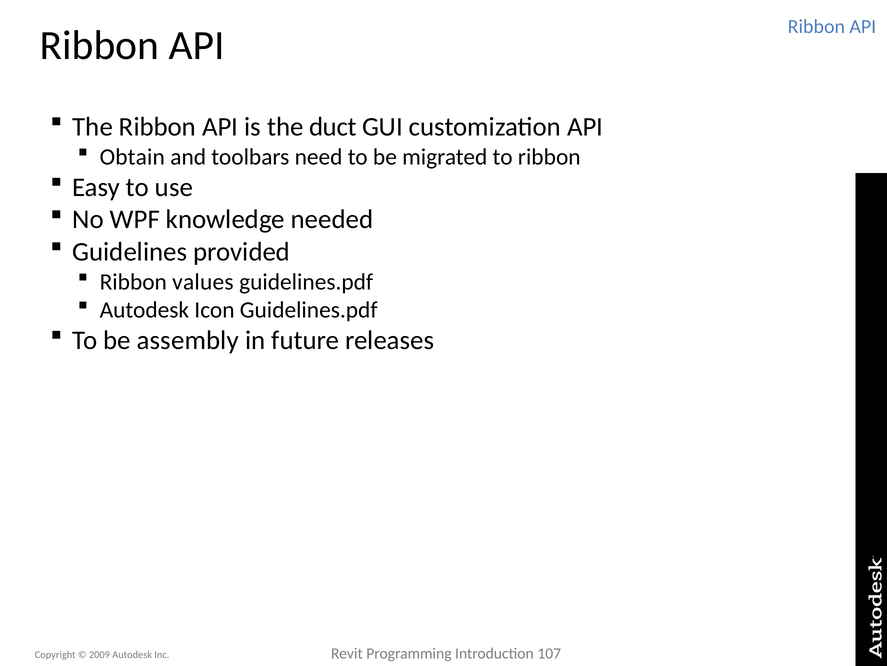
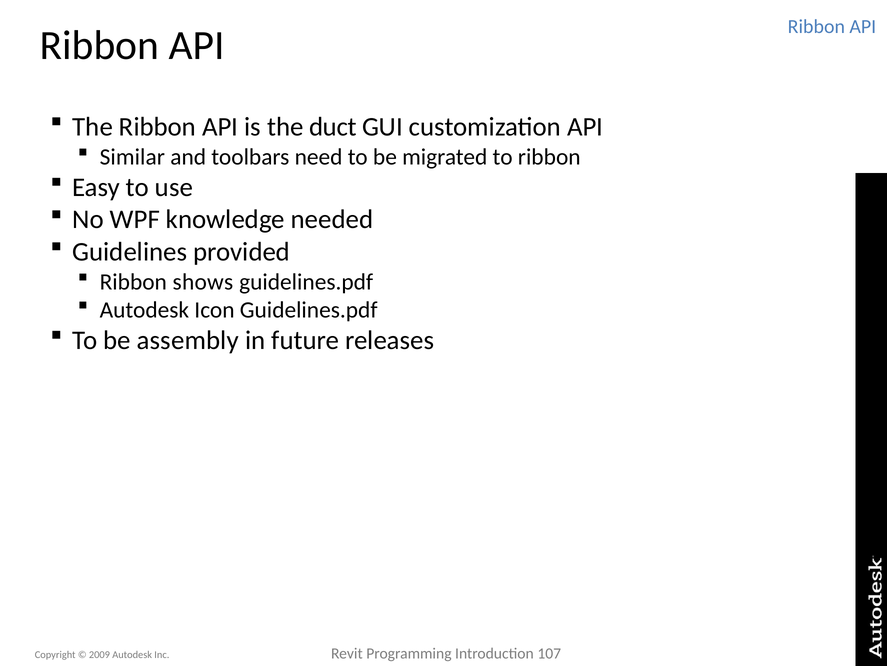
Obtain: Obtain -> Similar (132, 157)
values: values -> shows (203, 282)
